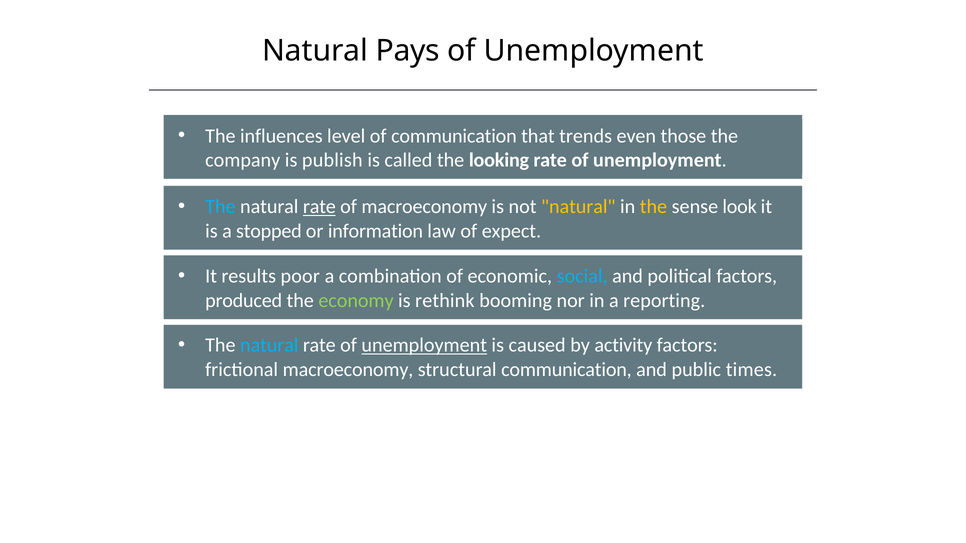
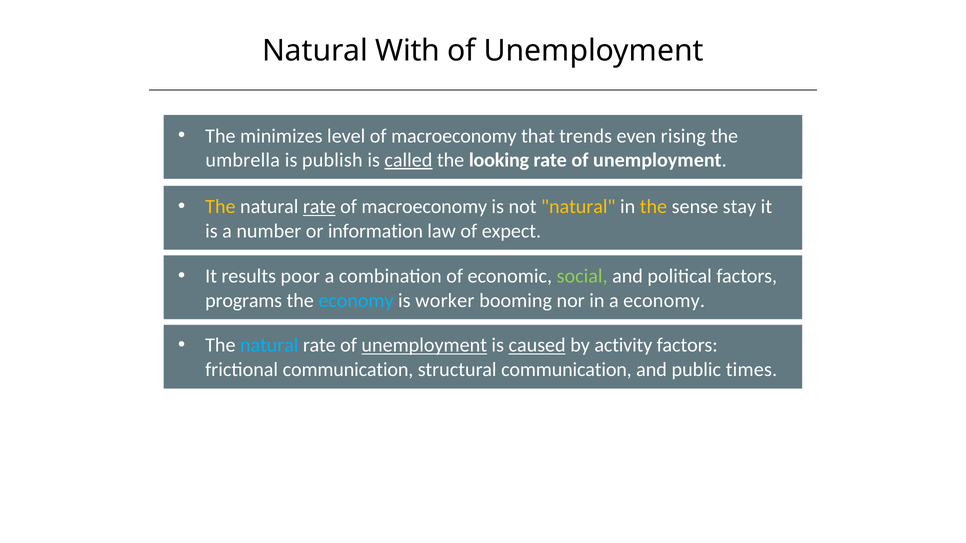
Pays: Pays -> With (408, 51)
influences: influences -> minimizes (281, 136)
level of communication: communication -> macroeconomy (454, 136)
those: those -> rising (683, 136)
company: company -> umbrella (243, 160)
called underline: none -> present (408, 160)
The colour: light blue -> yellow (220, 207)
look: look -> stay (739, 207)
stopped: stopped -> number (269, 231)
social colour: light blue -> light green (582, 276)
produced: produced -> programs (244, 301)
economy colour: light green -> light blue (356, 301)
rethink: rethink -> worker (445, 301)
a reporting: reporting -> economy (664, 301)
caused underline: none -> present (537, 345)
frictional macroeconomy: macroeconomy -> communication (348, 370)
